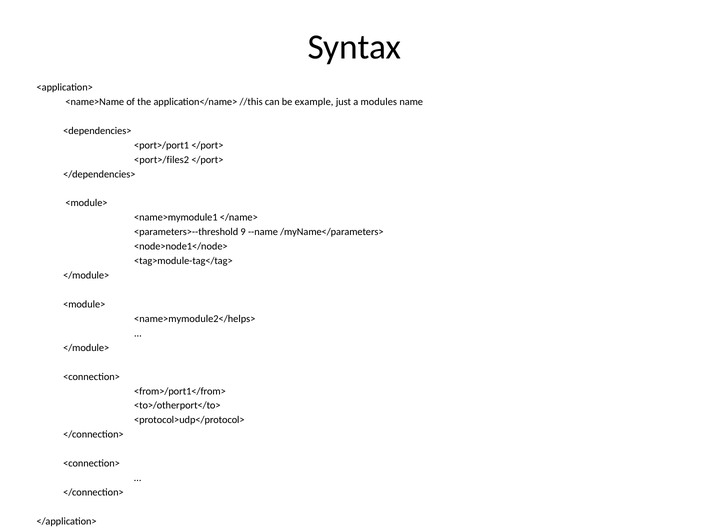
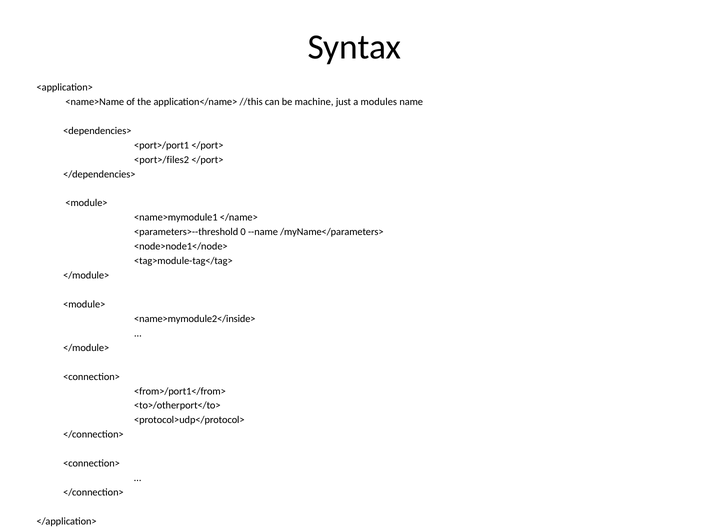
example: example -> machine (314, 102)
9: 9 -> 0 (243, 232)
<name>mymodule2</helps>: <name>mymodule2</helps> -> <name>mymodule2</inside> (195, 319)
